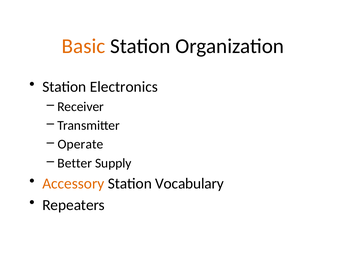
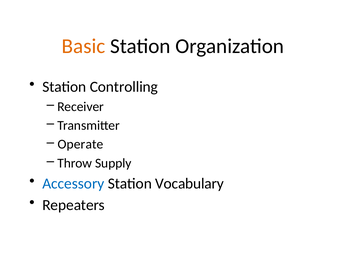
Electronics: Electronics -> Controlling (124, 87)
Better: Better -> Throw (75, 163)
Accessory colour: orange -> blue (73, 184)
